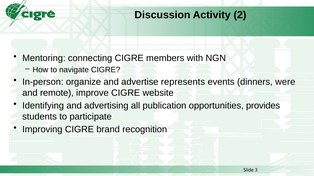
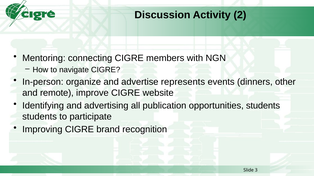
were: were -> other (285, 82)
opportunities provides: provides -> students (263, 106)
